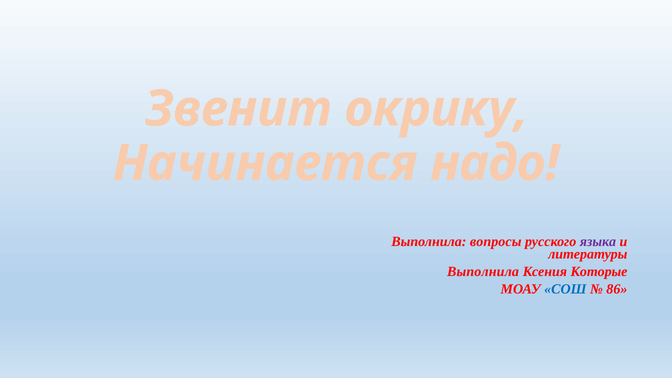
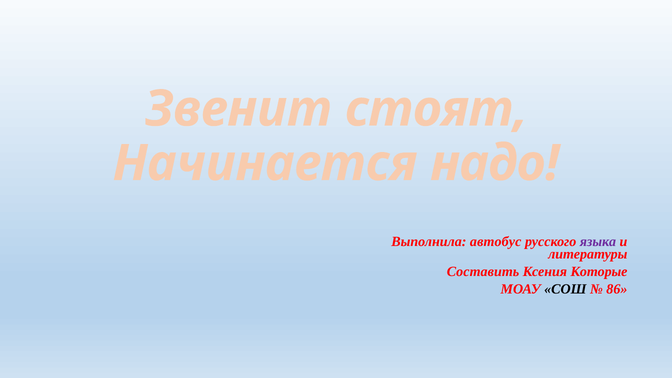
окрику: окрику -> стоят (436, 109)
вопросы: вопросы -> автобус (496, 242)
Выполнила: Выполнила -> Составить (483, 272)
СОШ colour: blue -> black (565, 289)
